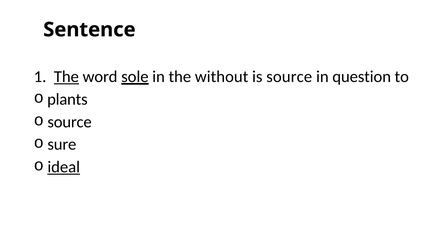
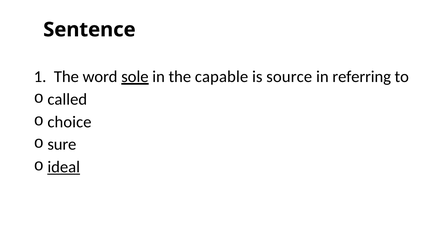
The underline: present -> none (66, 77)
without: without -> capable (222, 77)
question: question -> referring (362, 77)
plants: plants -> called (67, 99)
source: source -> choice (69, 122)
